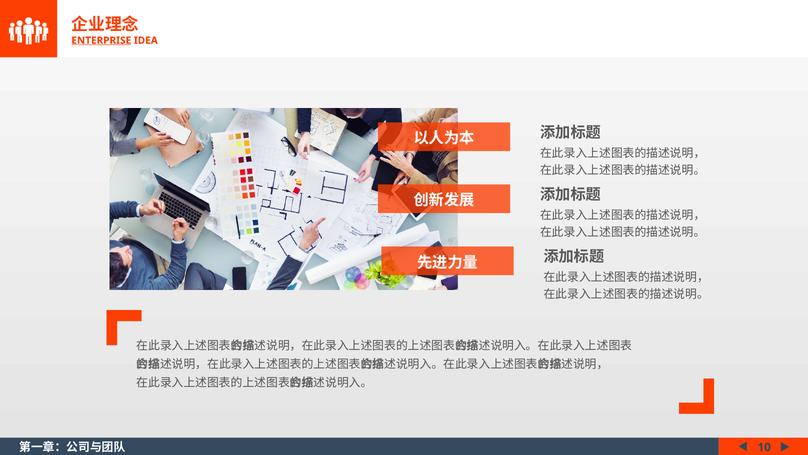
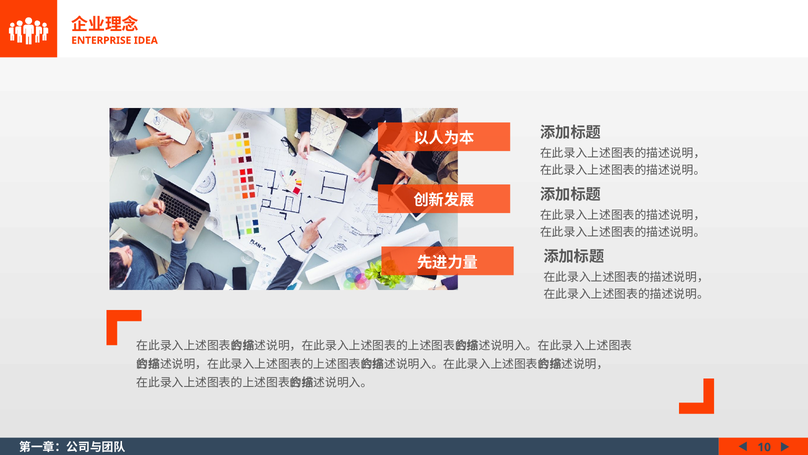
ENTERPRISE underline: present -> none (101, 40)
